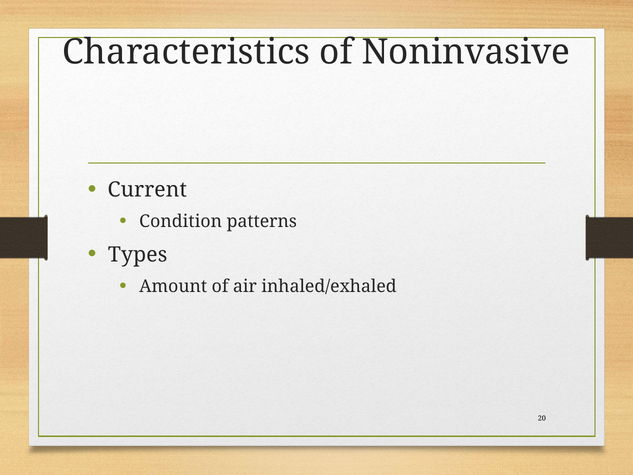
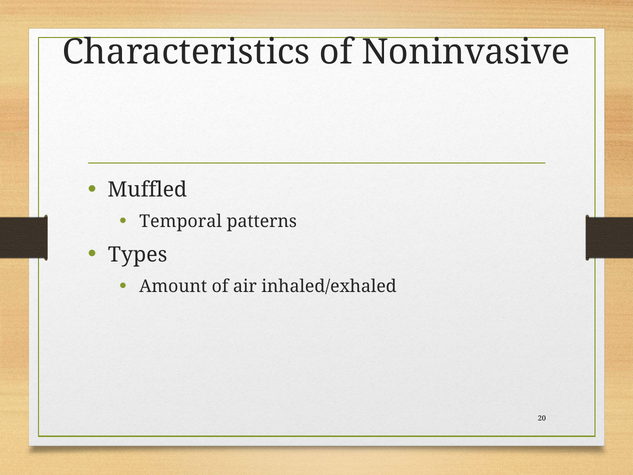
Current: Current -> Muffled (147, 190)
Condition: Condition -> Temporal (181, 221)
